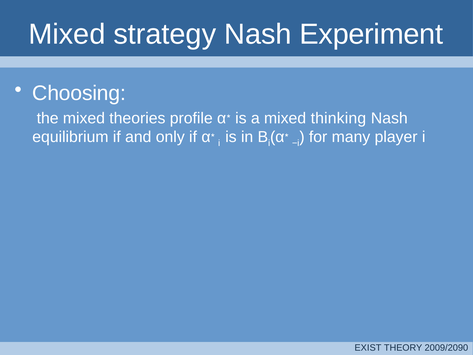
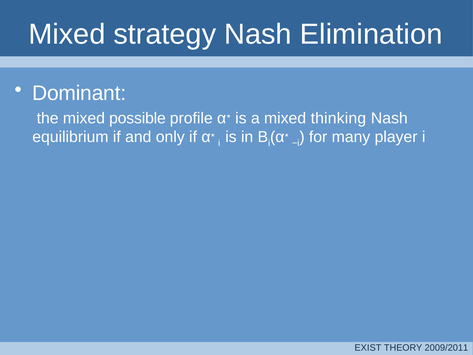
Experiment: Experiment -> Elimination (371, 34)
Choosing: Choosing -> Dominant (79, 93)
theories: theories -> possible (137, 118)
2009/2090: 2009/2090 -> 2009/2011 (446, 348)
